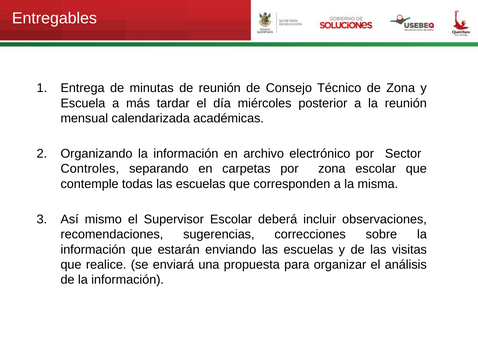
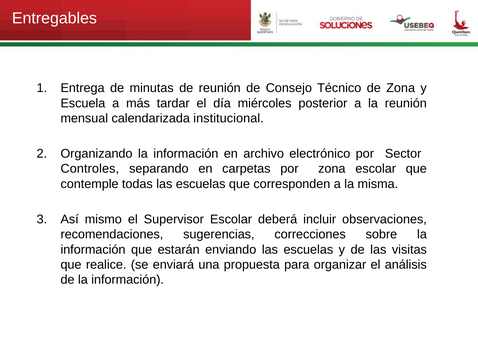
académicas: académicas -> institucional (229, 118)
